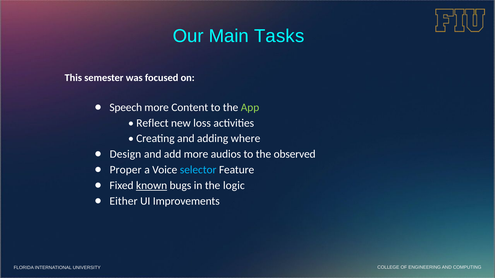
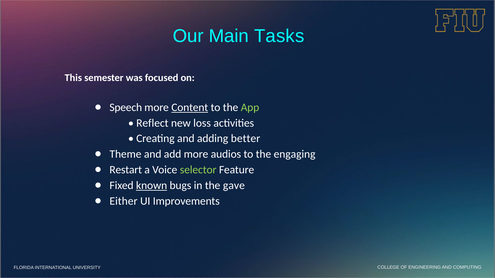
Content underline: none -> present (190, 108)
where: where -> better (246, 139)
Design: Design -> Theme (125, 154)
observed: observed -> engaging (295, 154)
Proper: Proper -> Restart (126, 170)
selector colour: light blue -> light green (198, 170)
logic: logic -> gave (234, 186)
